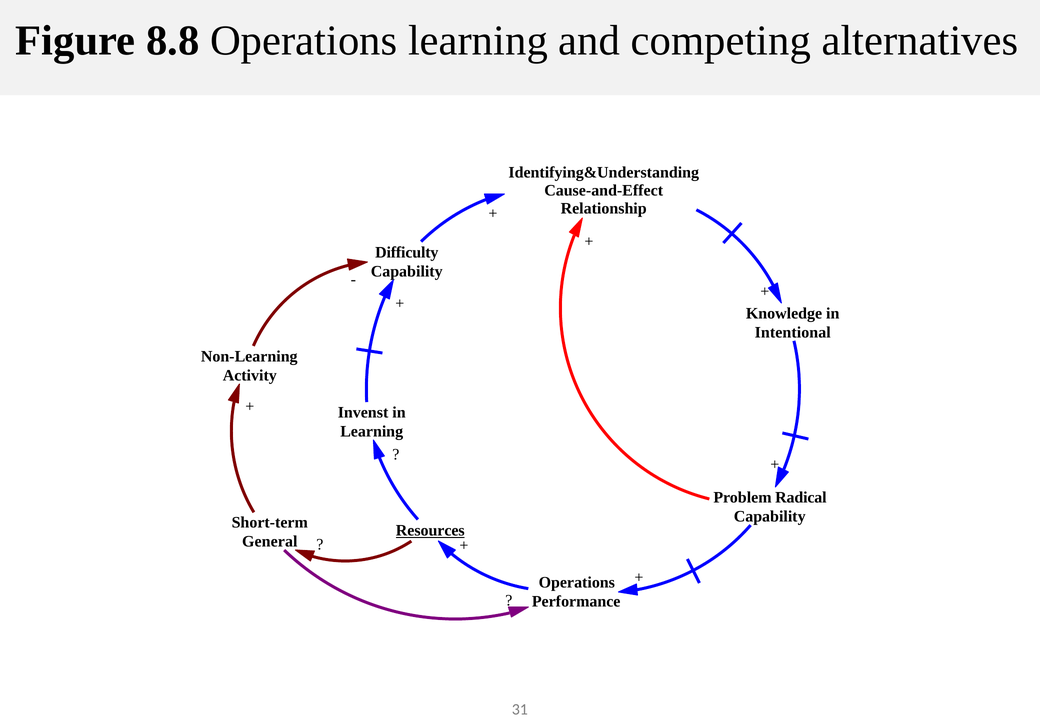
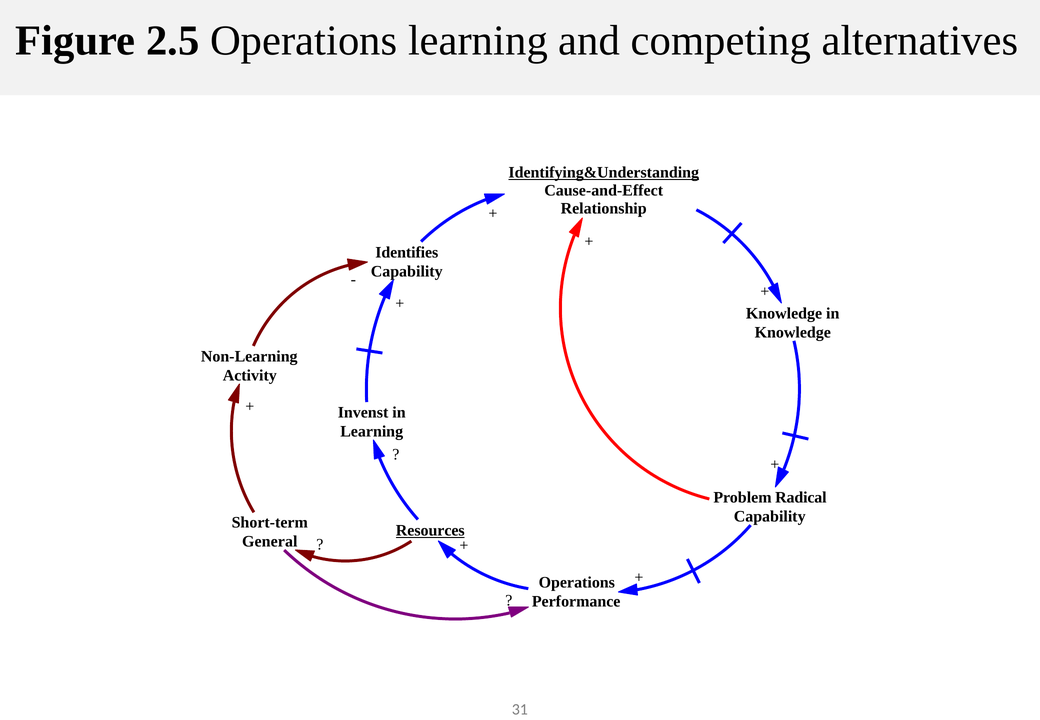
8.8: 8.8 -> 2.5 (173, 41)
Identifying&Understanding underline: none -> present (604, 173)
Difficulty: Difficulty -> Identifies (407, 253)
Intentional: Intentional -> Knowledge (793, 333)
